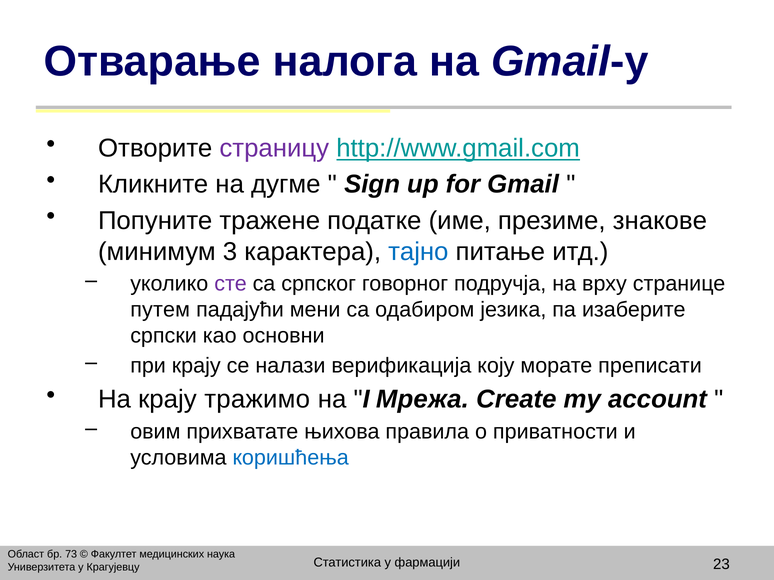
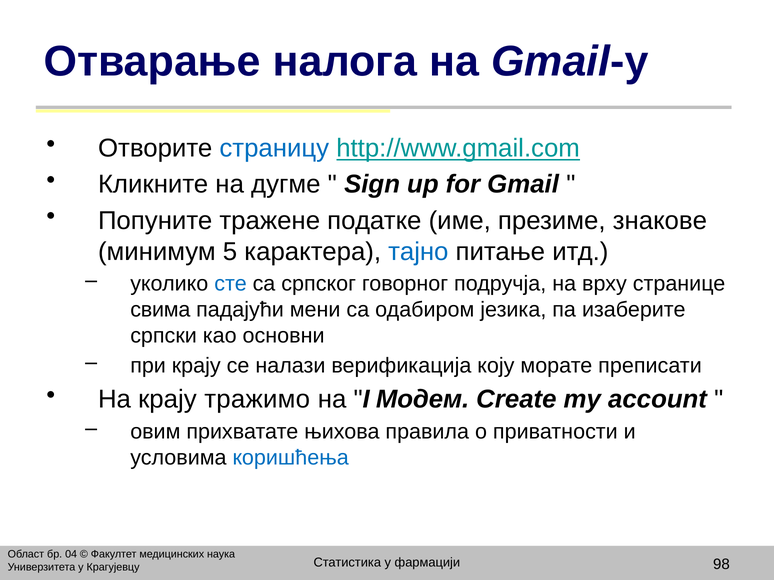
страницу colour: purple -> blue (274, 149)
3: 3 -> 5 (230, 252)
сте colour: purple -> blue (231, 284)
путем: путем -> свима (160, 310)
Мрежа: Мрежа -> Модем (423, 400)
73: 73 -> 04 (71, 555)
23: 23 -> 98 (721, 565)
